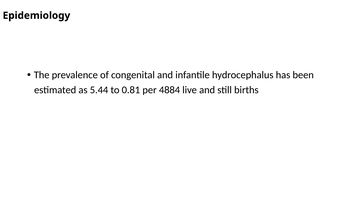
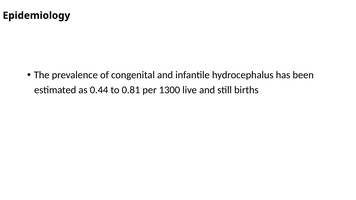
5.44: 5.44 -> 0.44 (99, 90)
4884: 4884 -> 1300 (170, 90)
